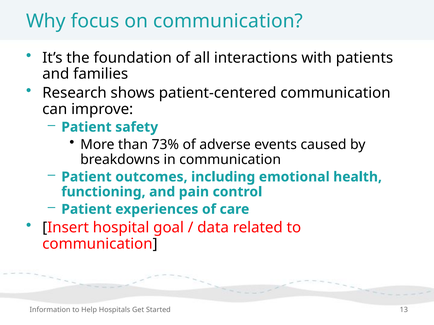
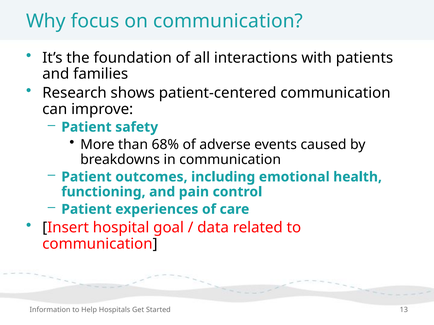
73%: 73% -> 68% (165, 145)
